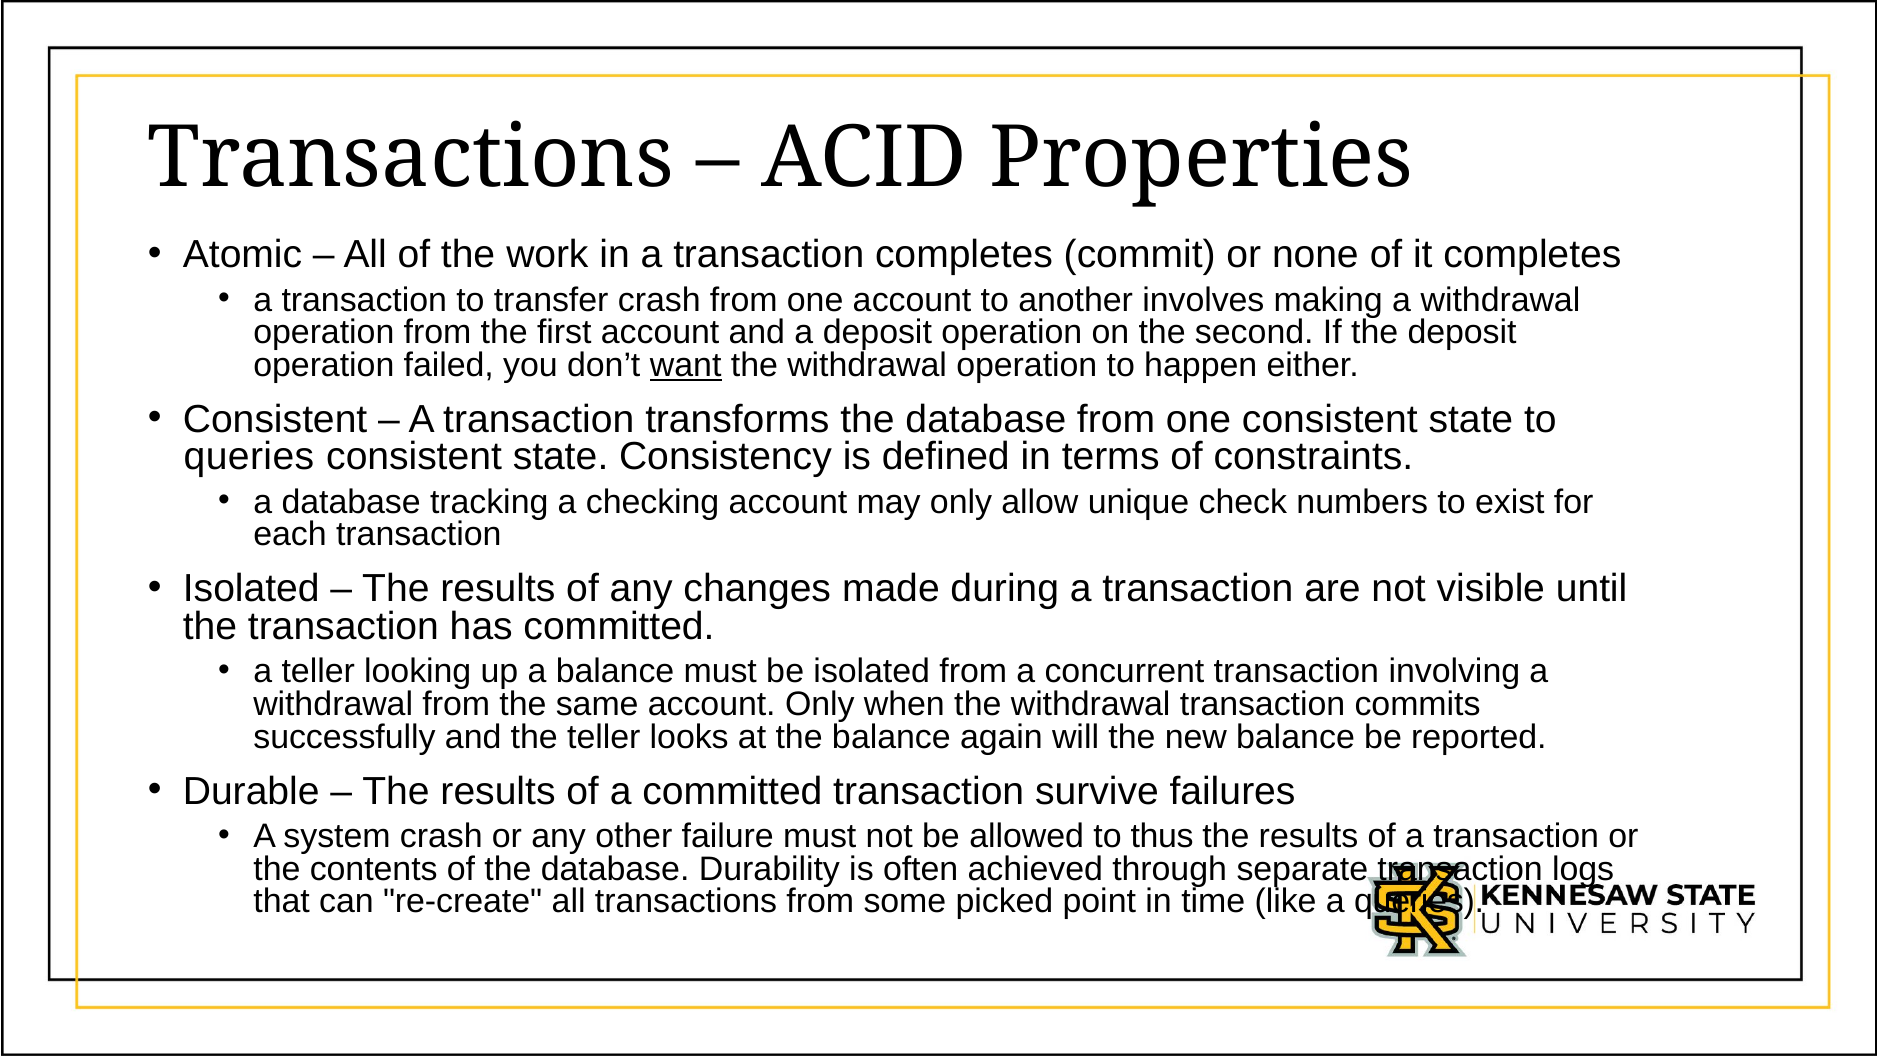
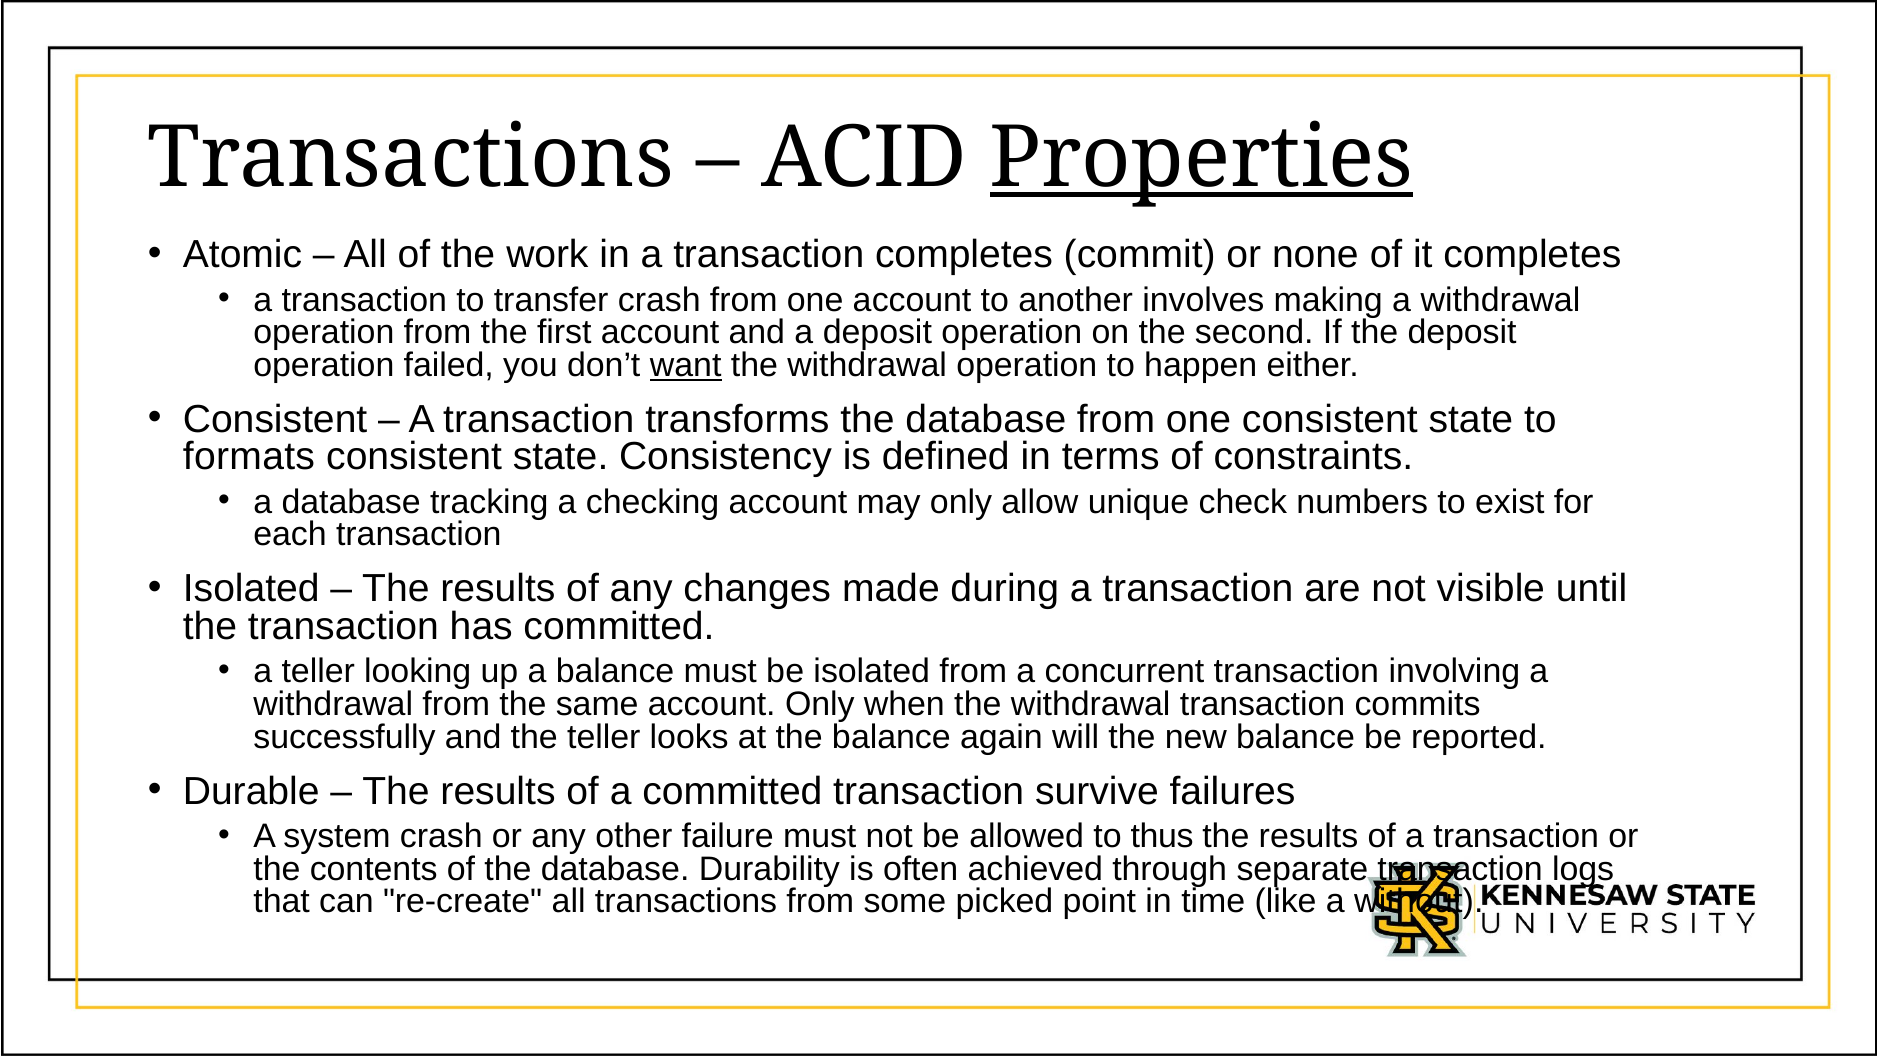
Properties underline: none -> present (1201, 158)
queries: queries -> formats (249, 457)
a queries: queries -> without (1419, 901)
